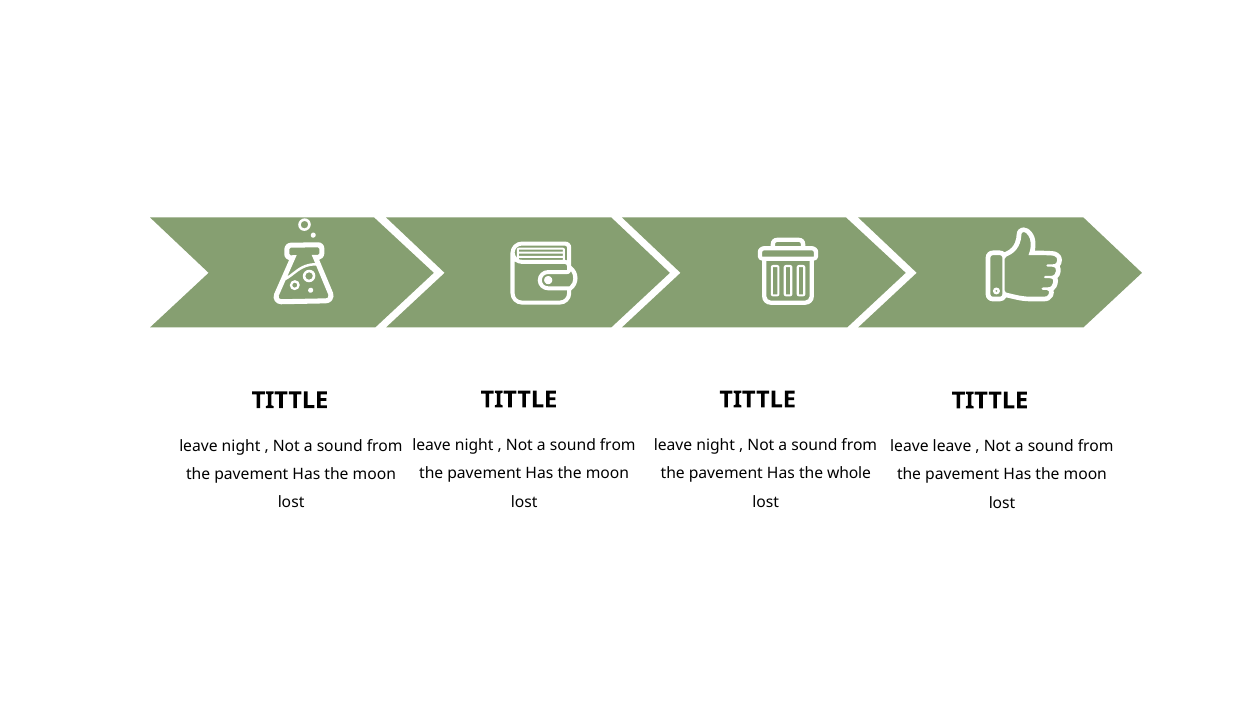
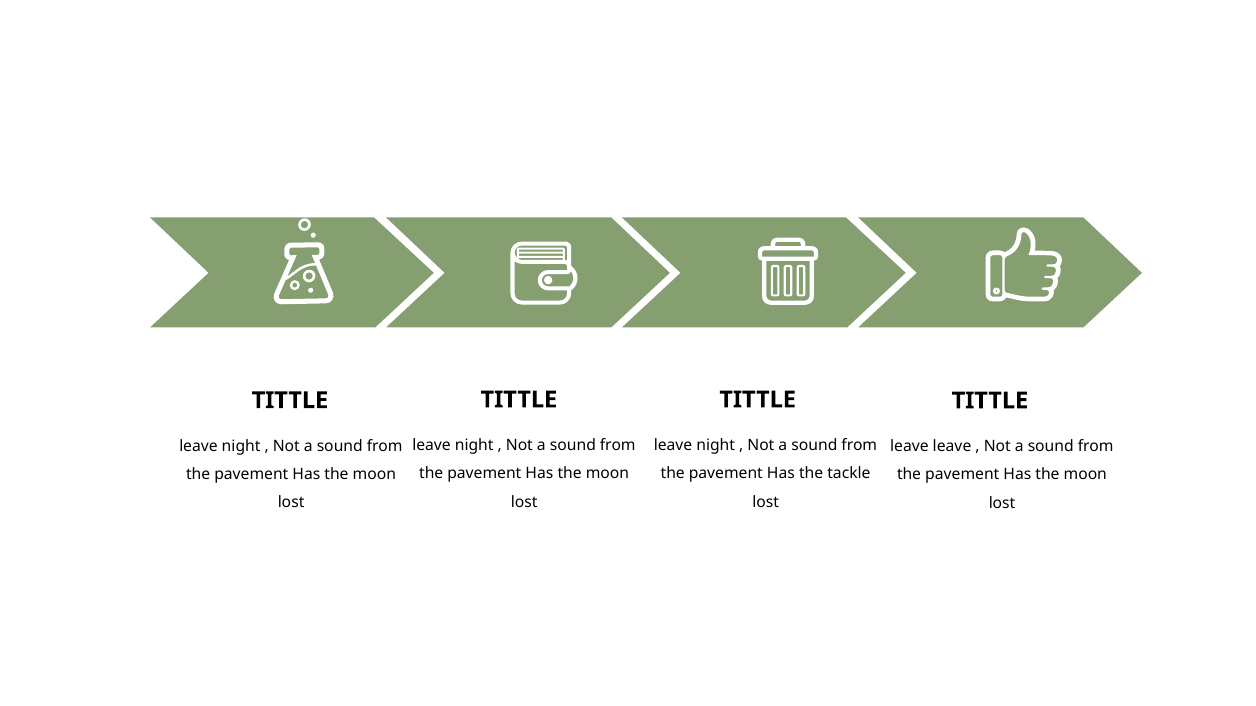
whole: whole -> tackle (849, 474)
